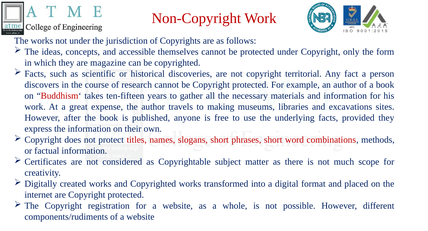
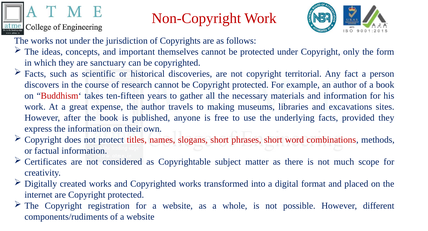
accessible: accessible -> important (137, 52)
magazine: magazine -> sanctuary (108, 63)
